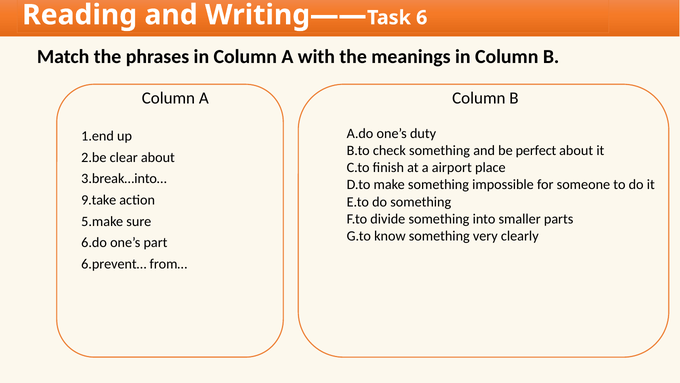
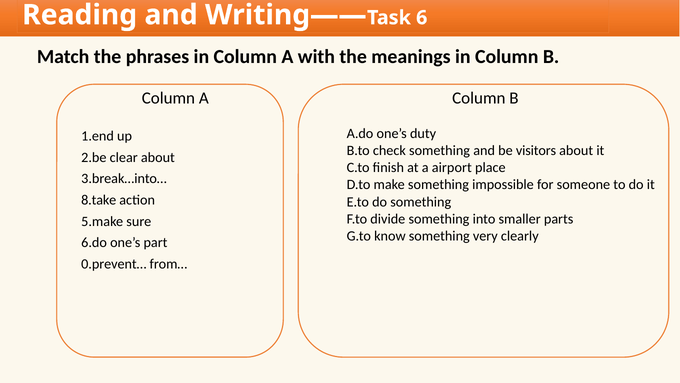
perfect: perfect -> visitors (536, 151)
9.take: 9.take -> 8.take (99, 200)
6.prevent…: 6.prevent… -> 0.prevent… (114, 264)
